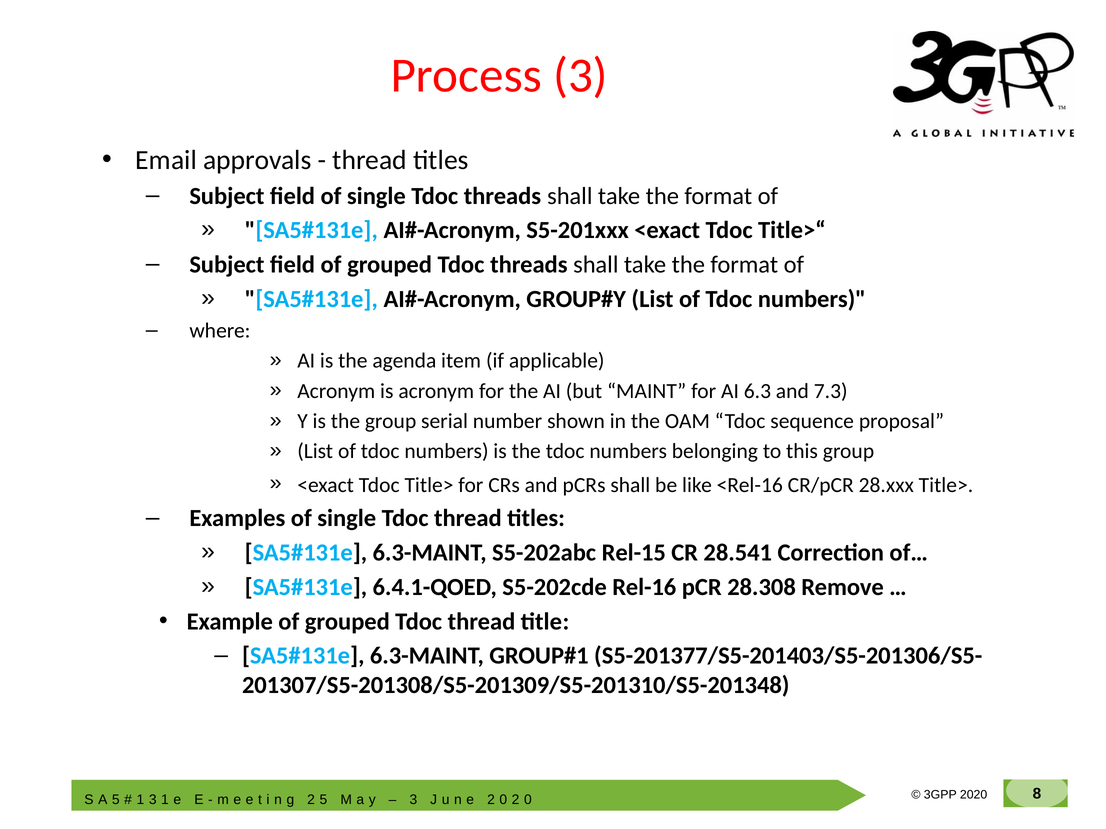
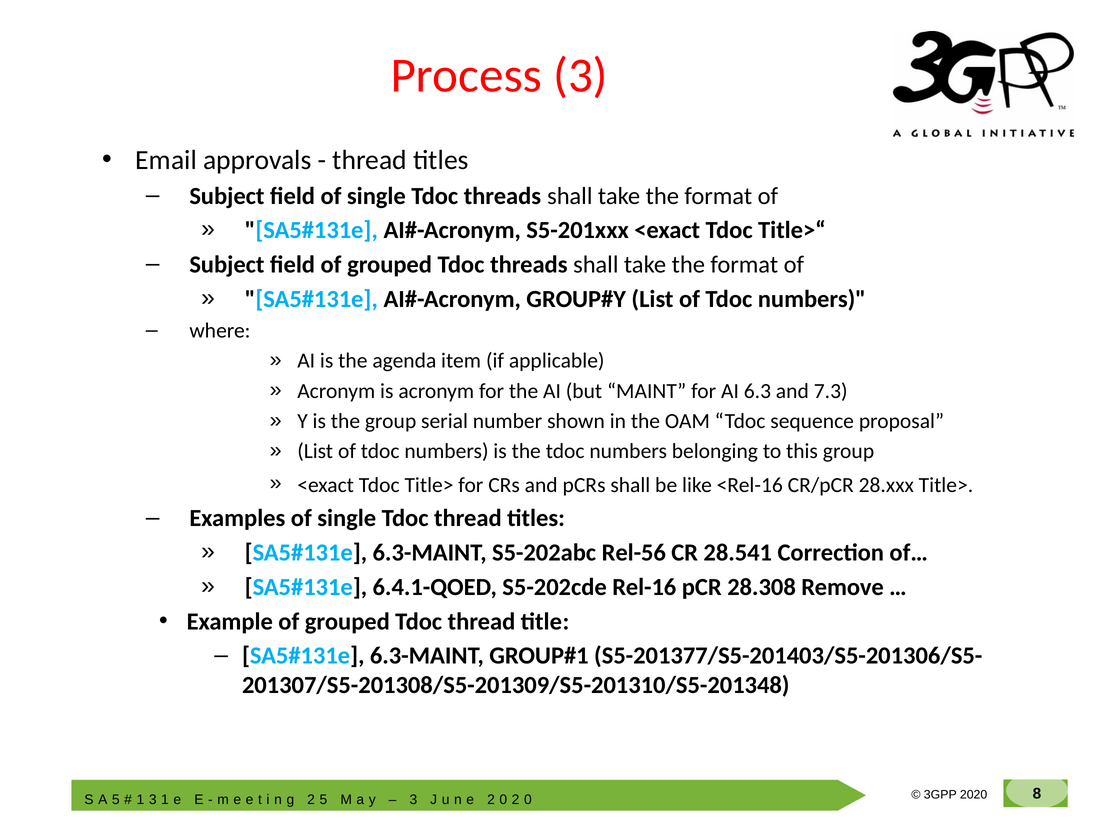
Rel-15: Rel-15 -> Rel-56 (634, 553)
